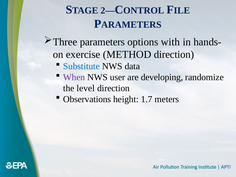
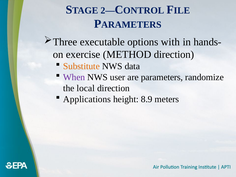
parameters: parameters -> executable (102, 42)
Substitute colour: blue -> orange (81, 66)
developing: developing -> parameters (162, 77)
level: level -> local (86, 88)
Observations: Observations -> Applications (87, 99)
1.7: 1.7 -> 8.9 (147, 99)
